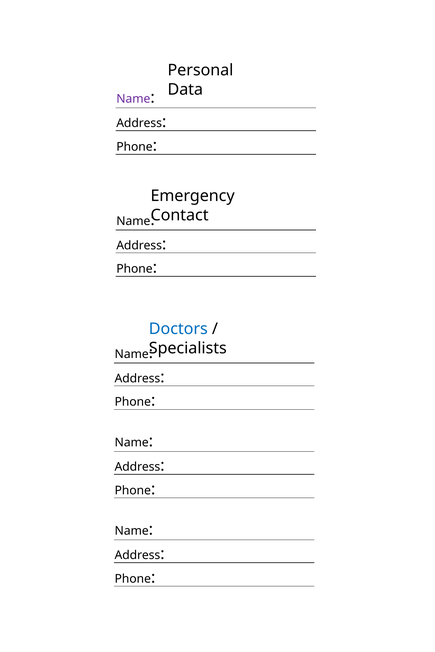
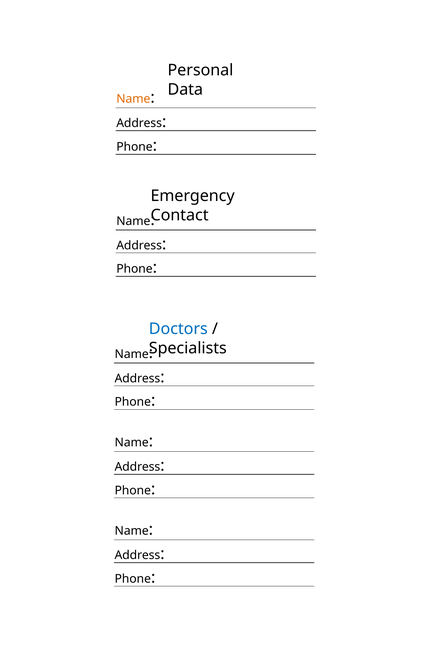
Name colour: purple -> orange (133, 99)
